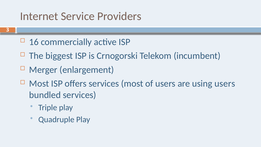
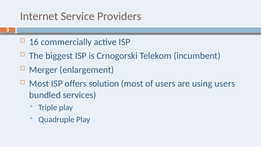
offers services: services -> solution (104, 83)
